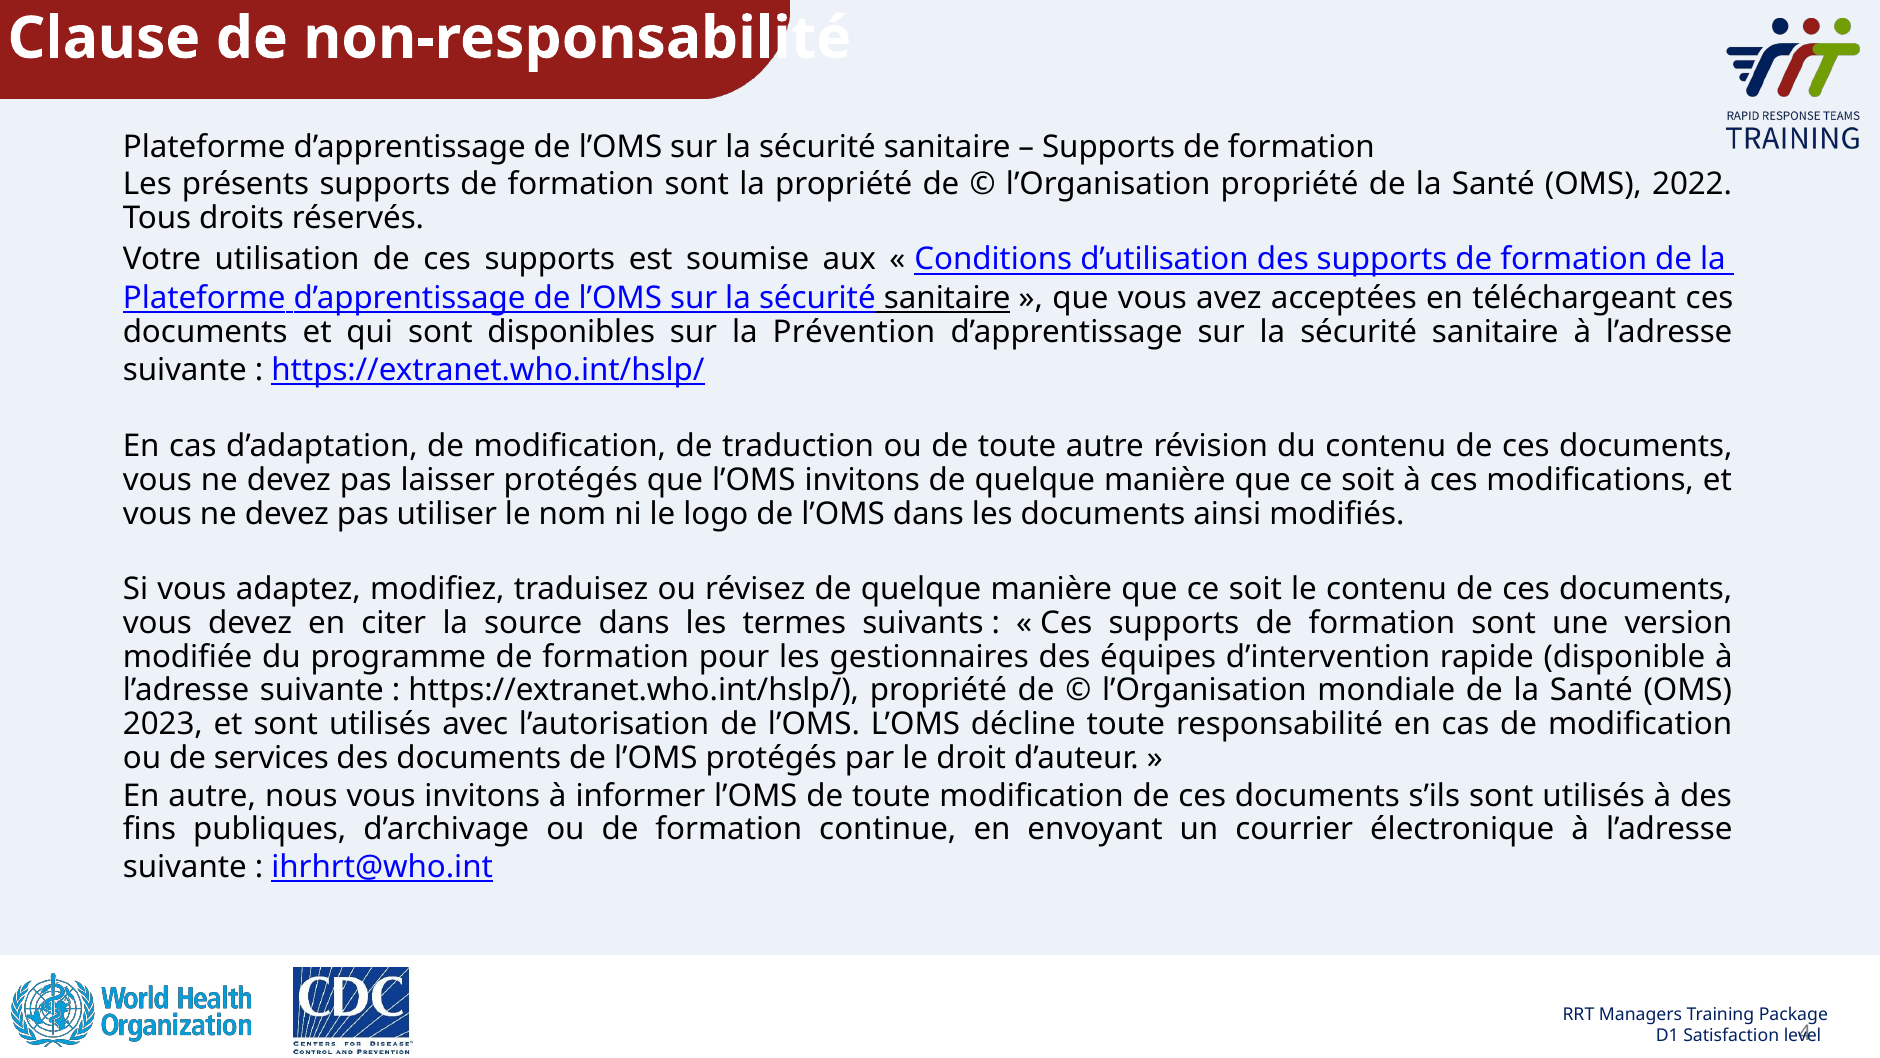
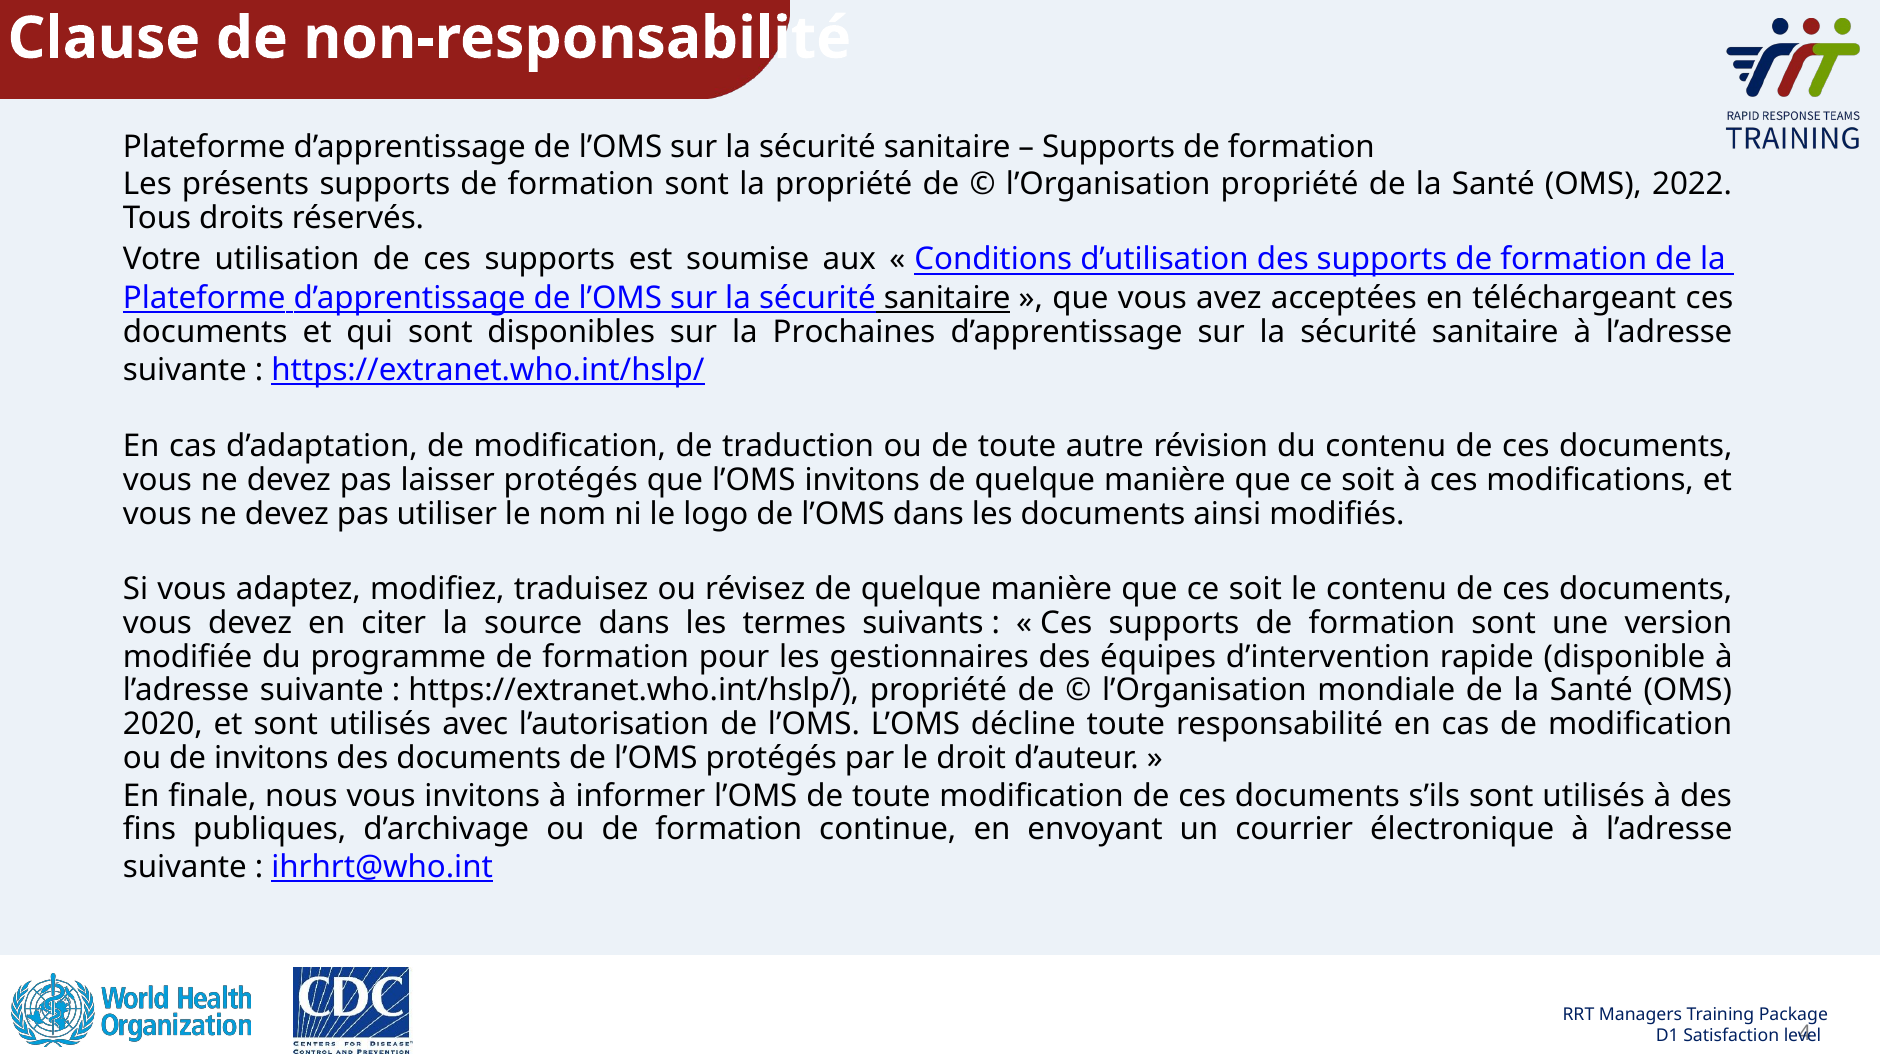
Prévention: Prévention -> Prochaines (854, 332)
2023: 2023 -> 2020 (163, 724)
de services: services -> invitons (271, 758)
En autre: autre -> finale (212, 795)
